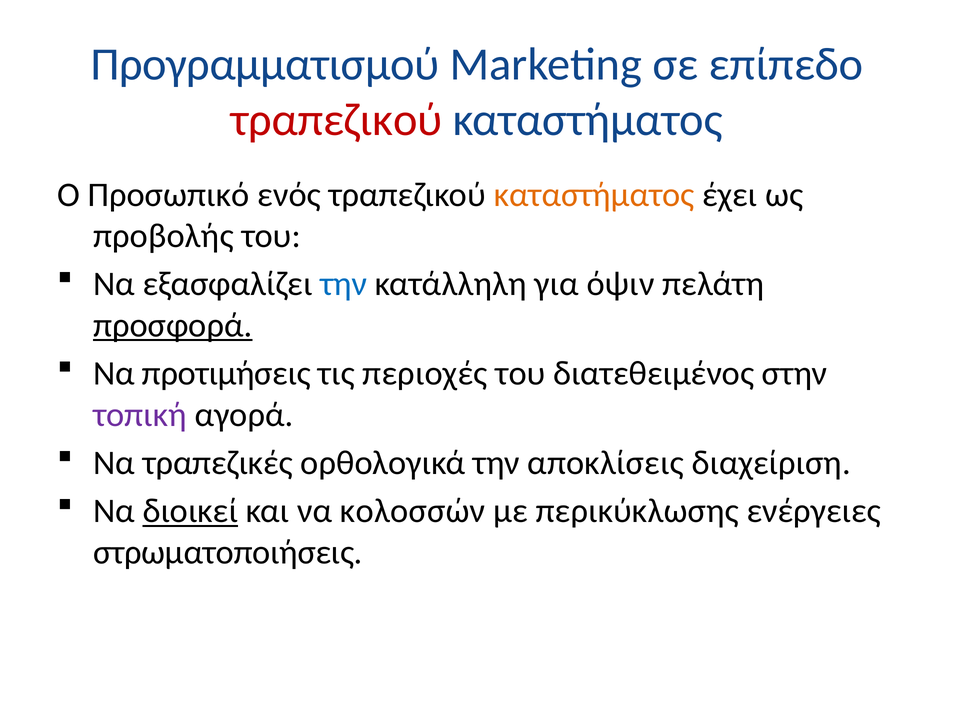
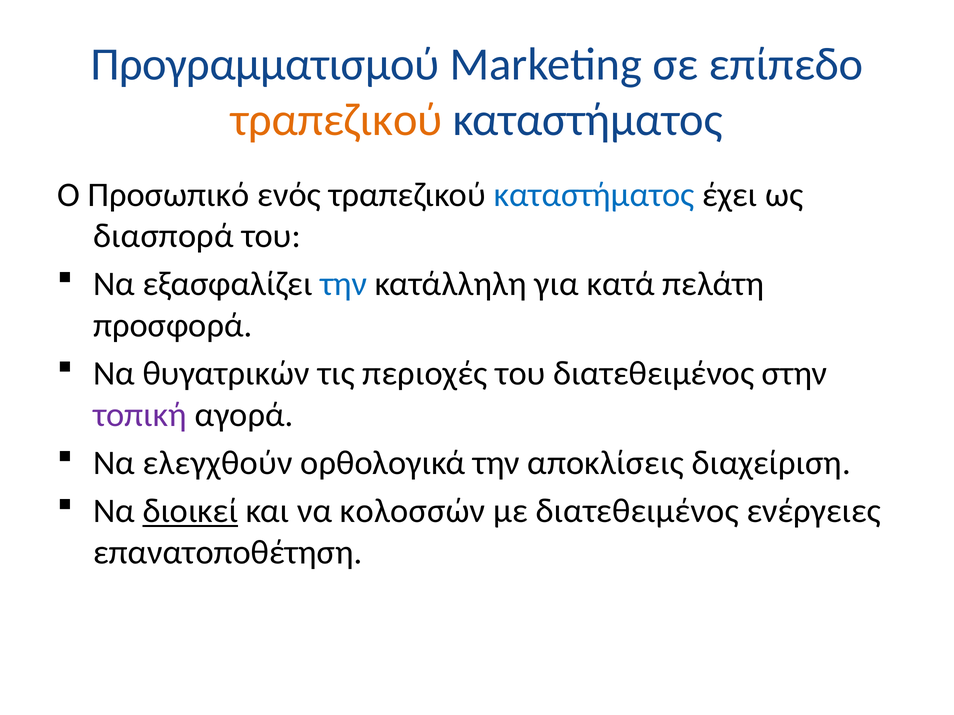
τραπεζικού colour: red -> orange (336, 120)
καταστήματος colour: orange -> blue (594, 195)
προβολής: προβολής -> διασπορά (163, 236)
όψιν: όψιν -> κατά (621, 284)
προσφορά underline: present -> none (173, 326)
προτιμήσεις: προτιμήσεις -> θυγατρικών (226, 374)
τραπεζικές: τραπεζικές -> ελεγχθούν (218, 463)
με περικύκλωσης: περικύκλωσης -> διατεθειμένος (637, 511)
στρωματοποιήσεις: στρωματοποιήσεις -> επανατοποθέτηση (228, 553)
